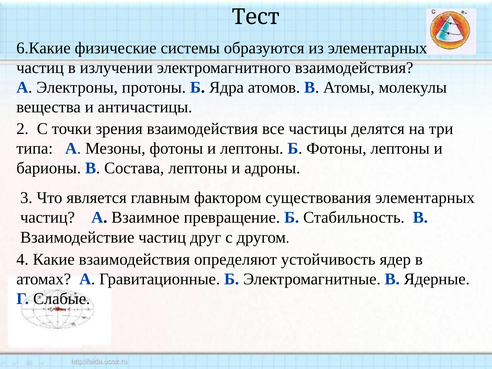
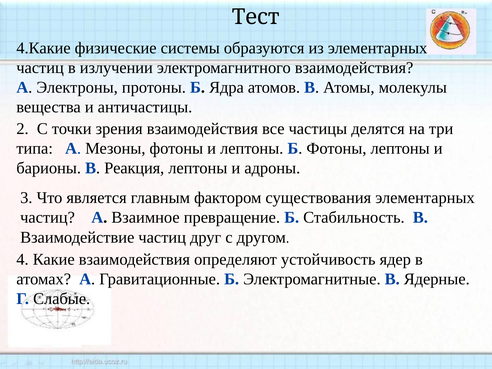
6.Какие: 6.Какие -> 4.Какие (44, 48)
Состава: Состава -> Реакция (134, 168)
